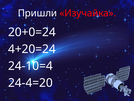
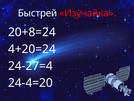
Пришли: Пришли -> Быстрей (37, 13)
20+0=24: 20+0=24 -> 20+8=24 (32, 32)
24-10=4: 24-10=4 -> 24-27=4 (30, 66)
